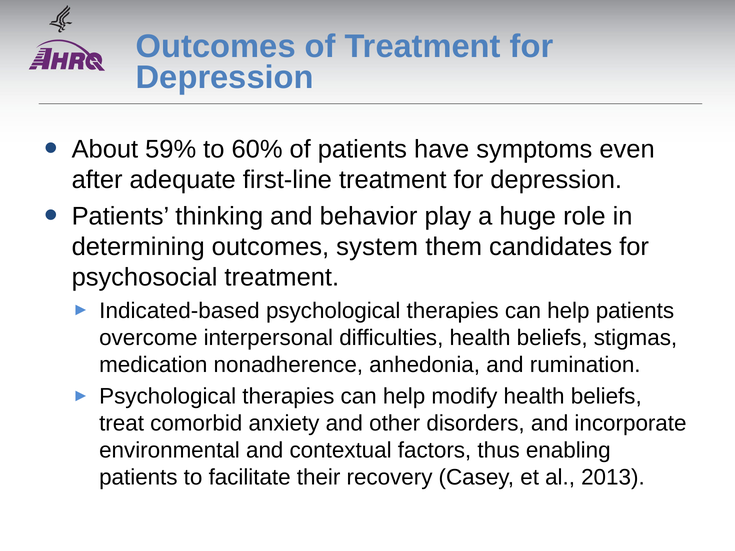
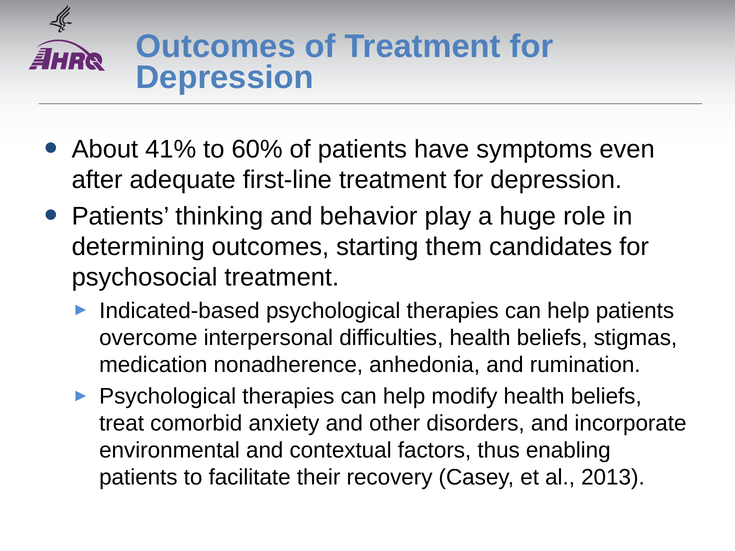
59%: 59% -> 41% (171, 149)
system: system -> starting (377, 247)
